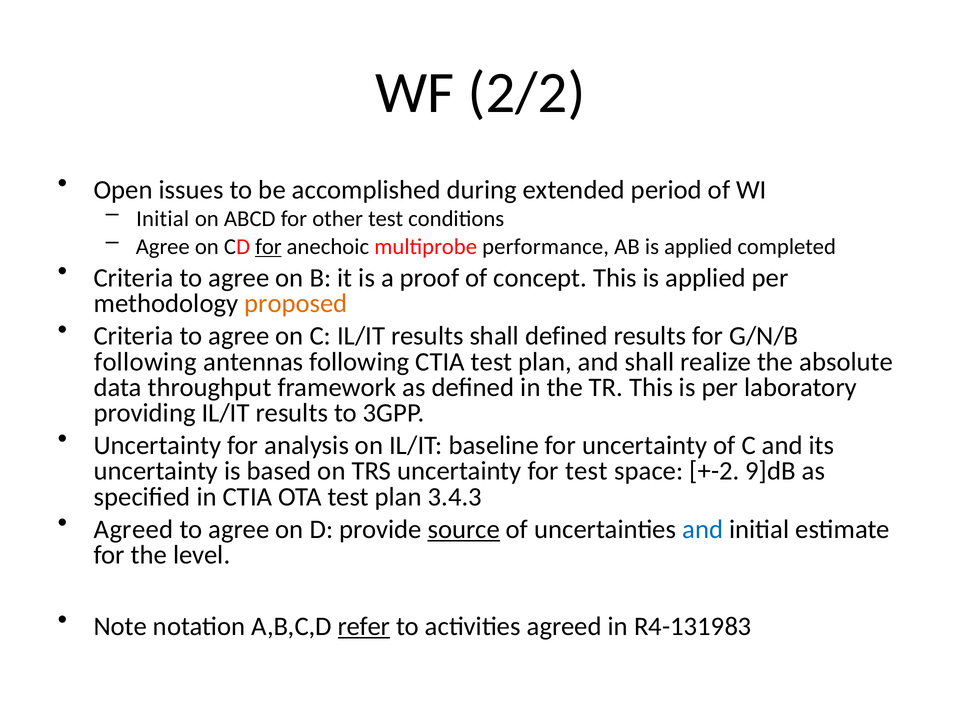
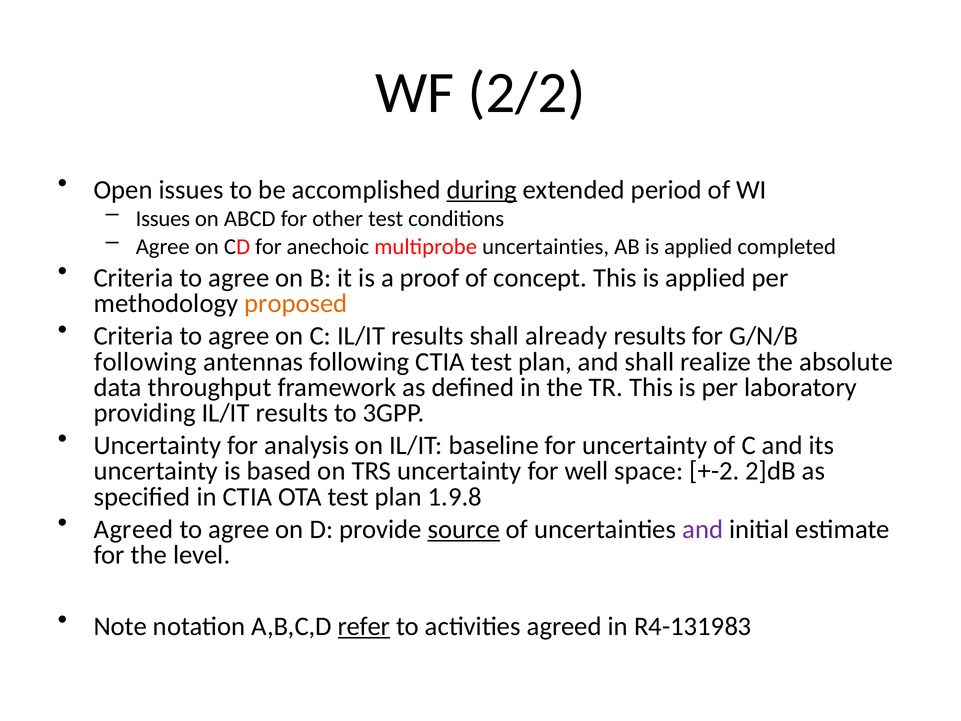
during underline: none -> present (482, 190)
Initial: Initial -> Issues (163, 219)
for underline: present -> none (268, 247)
multiprobe performance: performance -> uncertainties (546, 247)
shall defined: defined -> already (566, 336)
for test: test -> well (586, 471)
9]dB: 9]dB -> 2]dB (771, 471)
3.4.3: 3.4.3 -> 1.9.8 (455, 497)
and colour: blue -> purple (703, 529)
